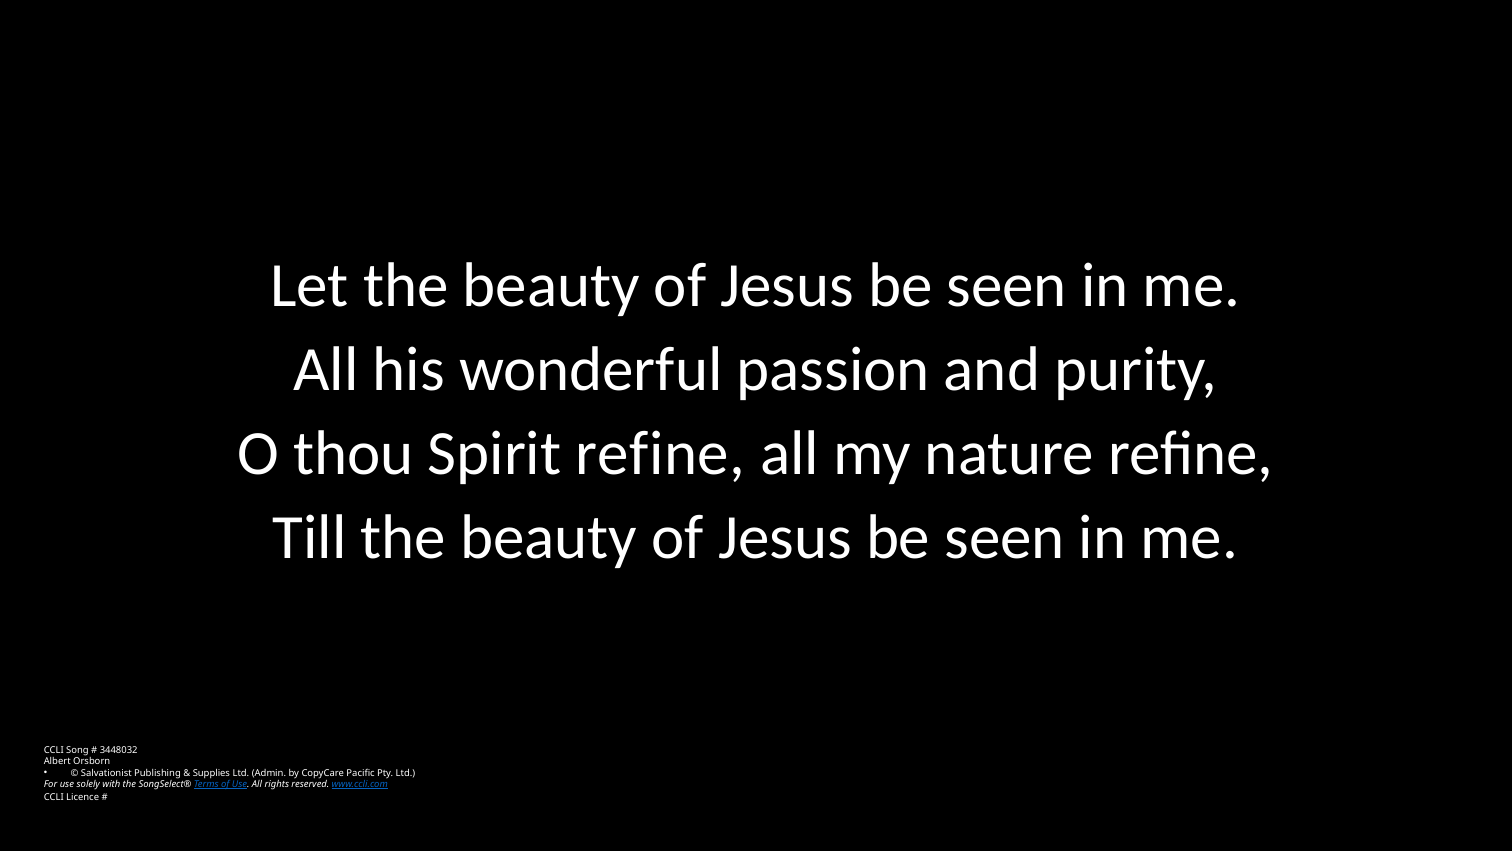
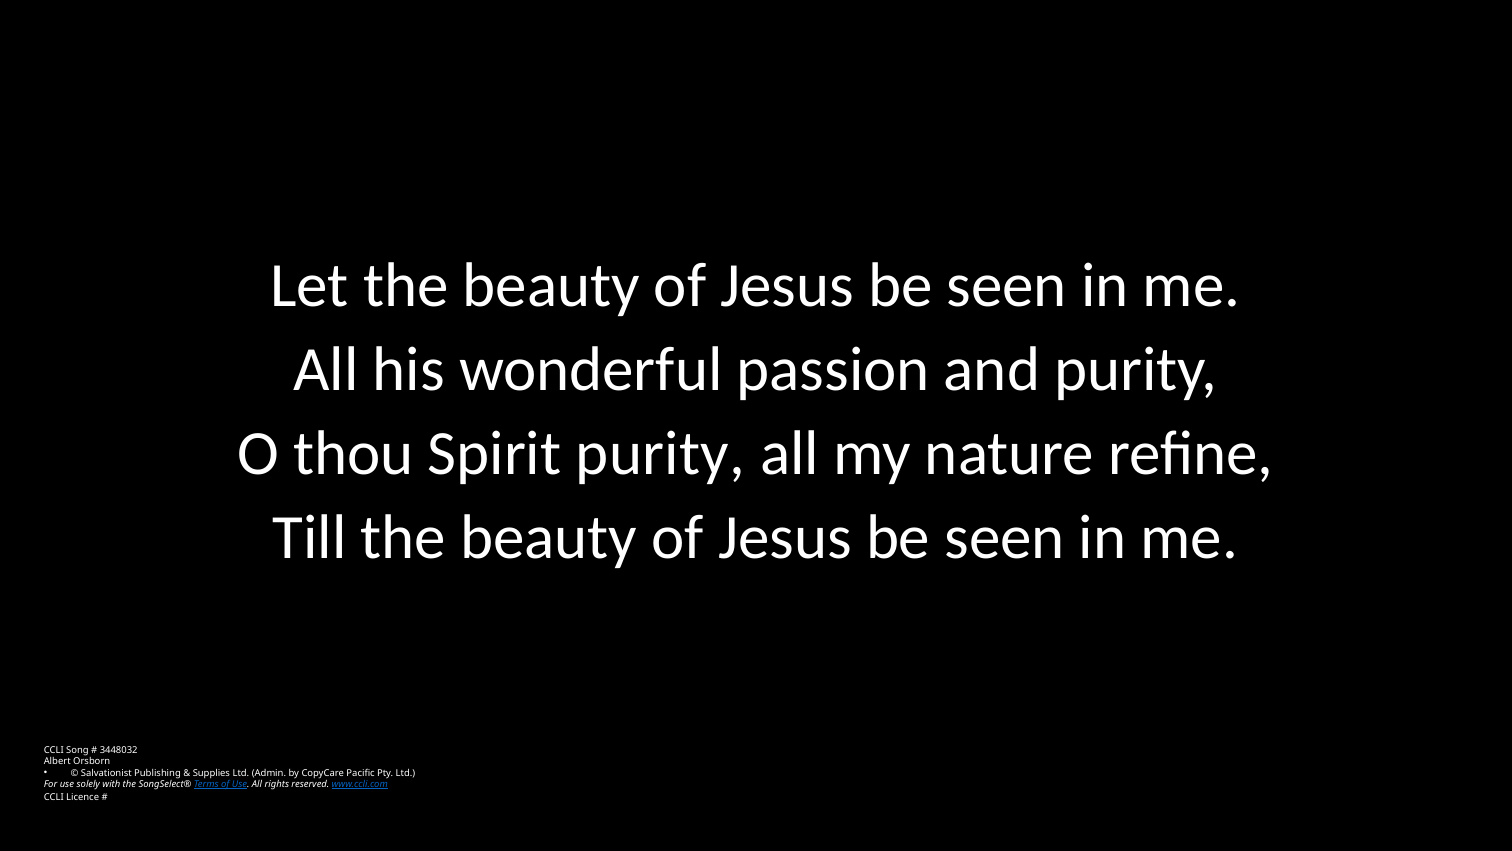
Spirit refine: refine -> purity (661, 454)
